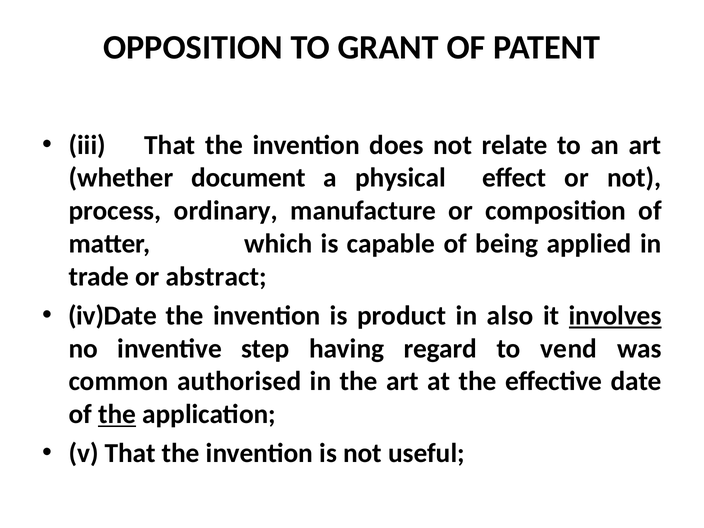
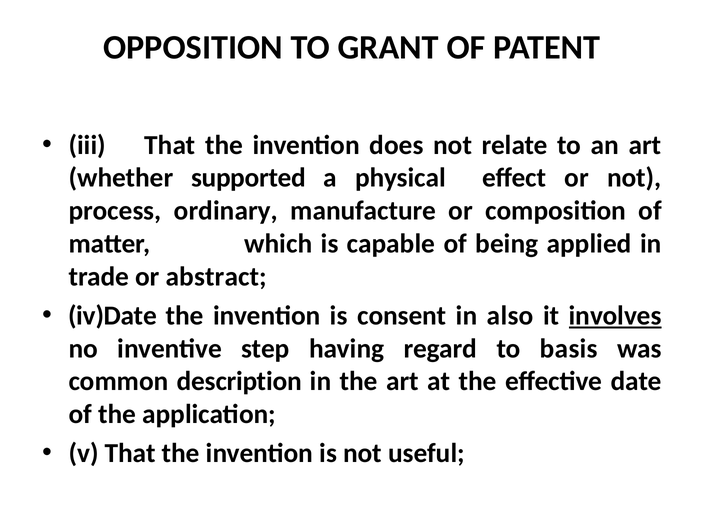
document: document -> supported (249, 178)
product: product -> consent (402, 316)
vend: vend -> basis (569, 349)
authorised: authorised -> description (239, 381)
the underline: present -> none (117, 414)
